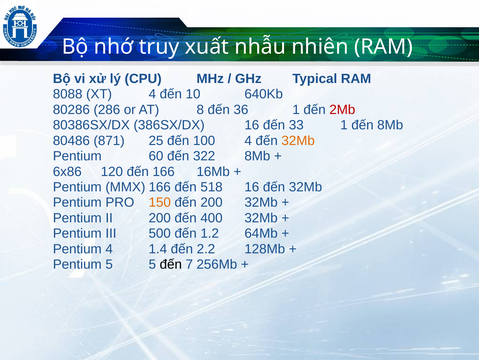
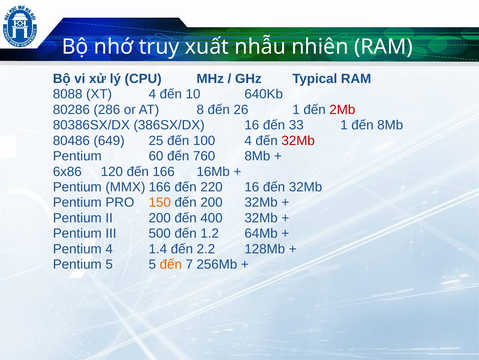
36: 36 -> 26 (241, 109)
871: 871 -> 649 (109, 140)
32Mb colour: orange -> red (298, 140)
322: 322 -> 760 (204, 156)
518: 518 -> 220 (212, 187)
đến colour: black -> orange (171, 264)
